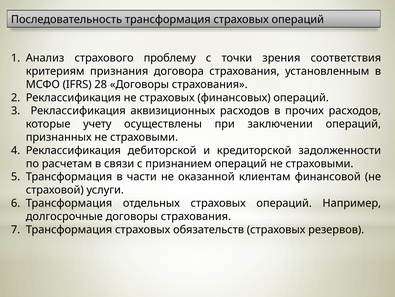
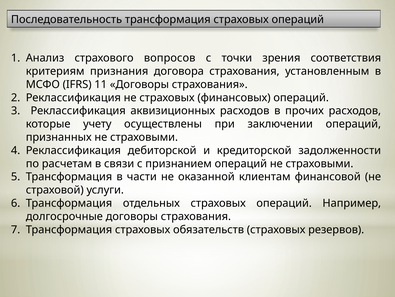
проблему: проблему -> вопросов (170, 58)
28: 28 -> 11 (101, 84)
